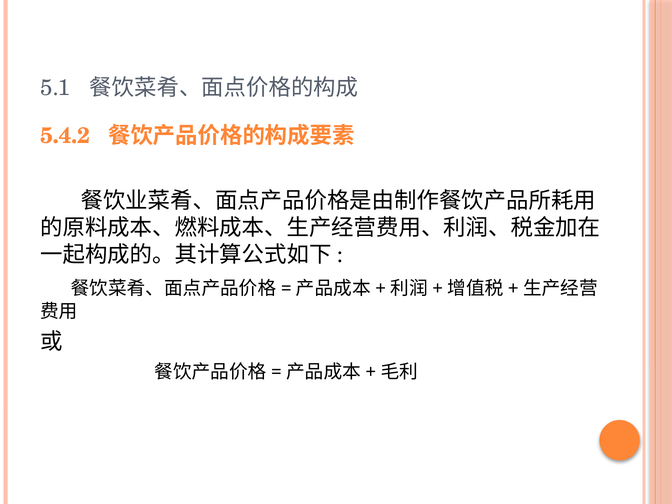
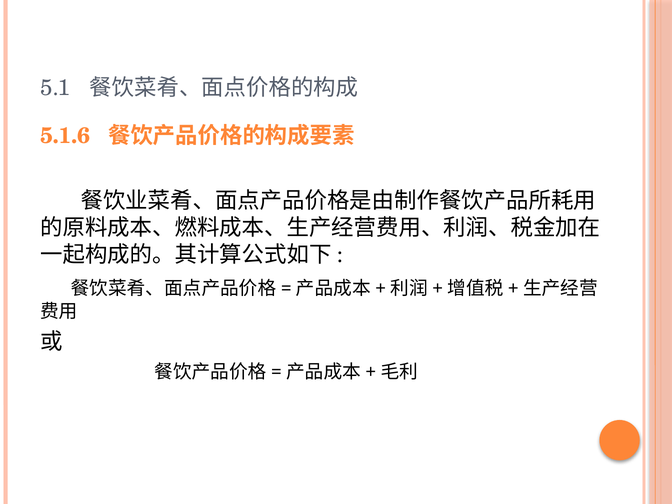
5.4.2: 5.4.2 -> 5.1.6 (65, 136)
